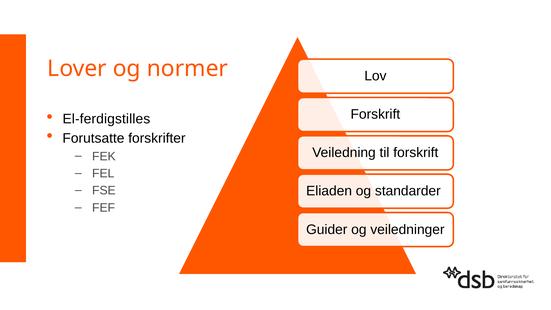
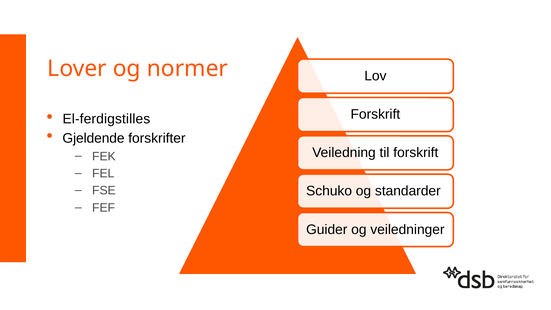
Forutsatte: Forutsatte -> Gjeldende (94, 138)
Eliaden: Eliaden -> Schuko (329, 191)
